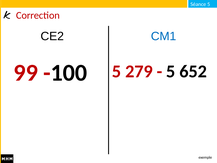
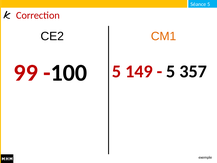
CM1 colour: blue -> orange (164, 36)
279: 279 -> 149 (139, 71)
652: 652 -> 357 (193, 71)
